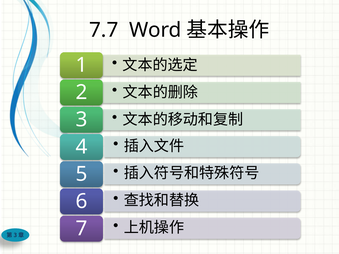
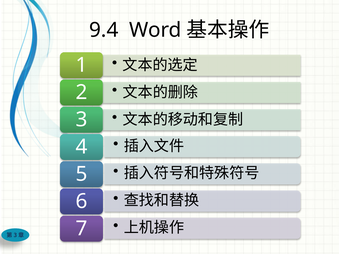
7.7: 7.7 -> 9.4 (104, 30)
